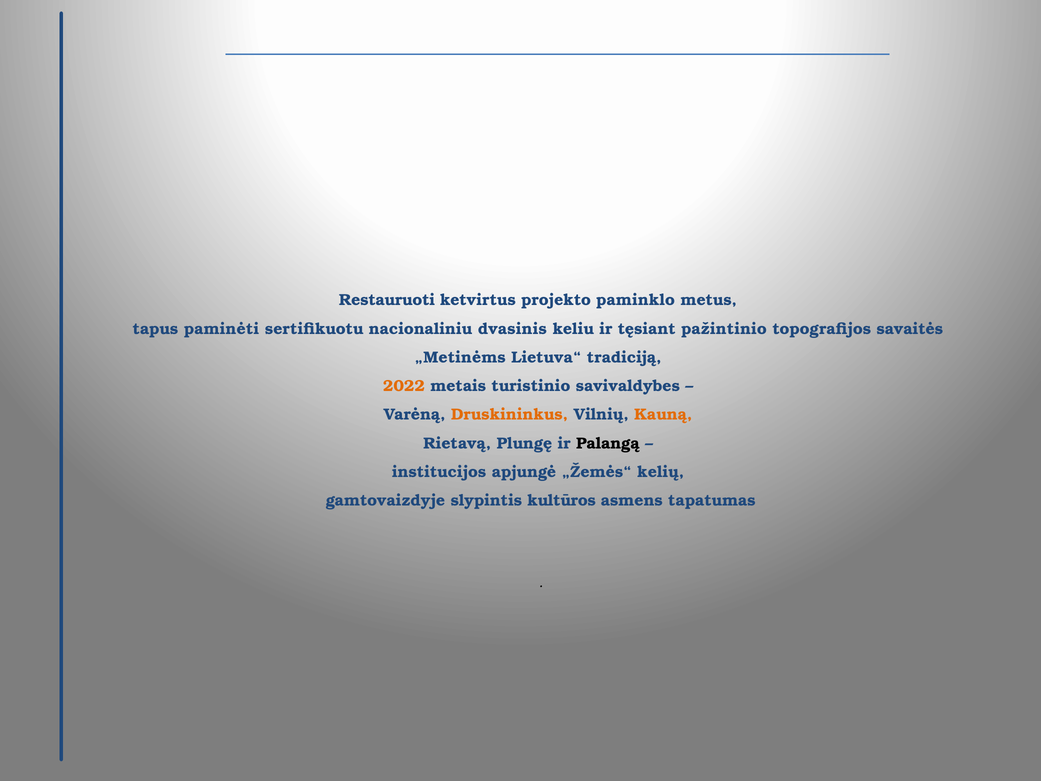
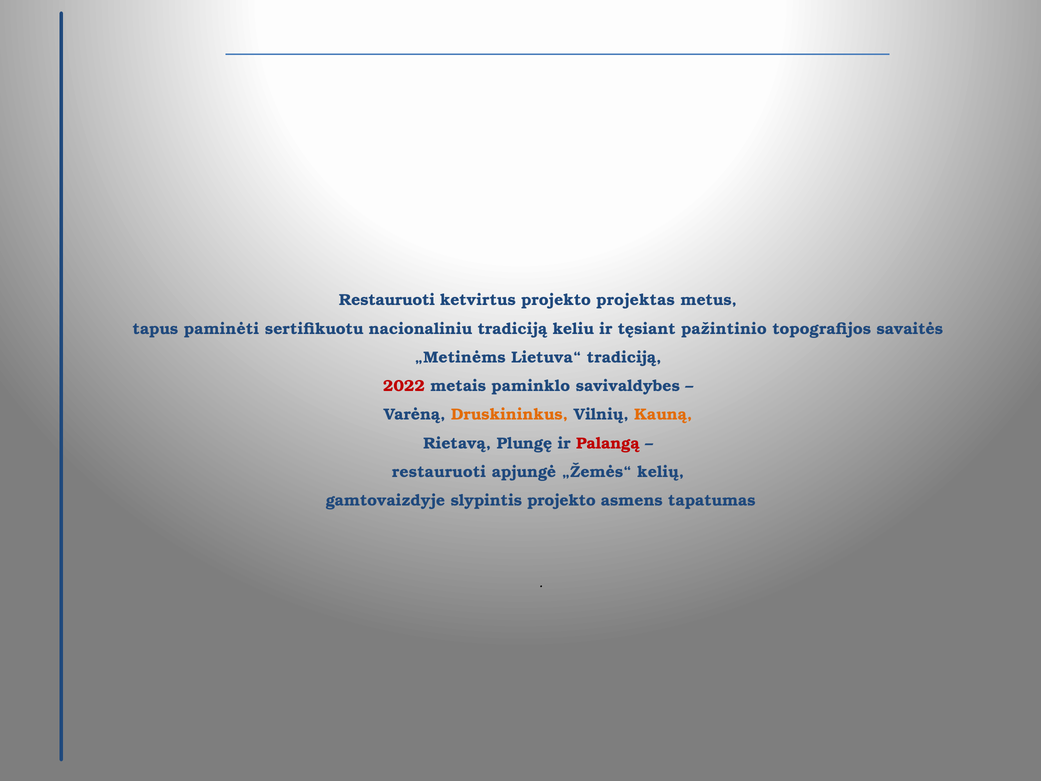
paminklo: paminklo -> projektas (636, 300)
nacionaliniu dvasinis: dvasinis -> tradiciją (512, 329)
2022 colour: orange -> red (404, 386)
turistinio: turistinio -> paminklo (531, 386)
Palangą colour: black -> red (608, 443)
institucijos: institucijos -> restauruoti (439, 472)
slypintis kultūros: kultūros -> projekto (562, 501)
